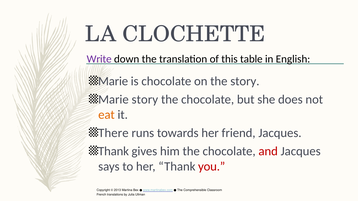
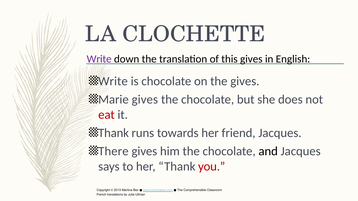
this table: table -> gives (251, 59)
Marie: Marie -> Write (113, 81)
the story: story -> gives (245, 81)
Marie story: story -> gives (145, 100)
eat colour: orange -> red (106, 115)
There: There -> Thank (114, 133)
Thank: Thank -> There (113, 152)
and colour: red -> black (268, 152)
